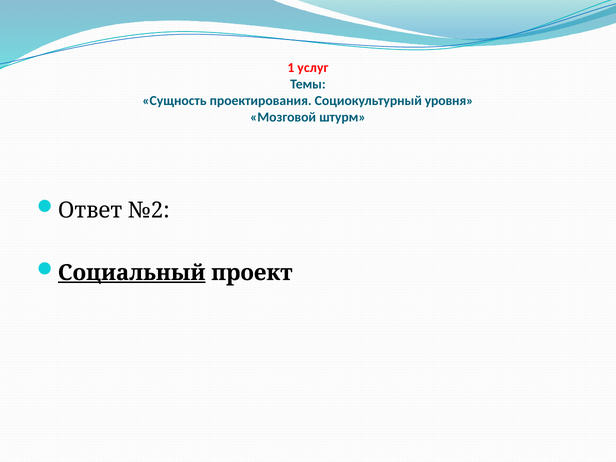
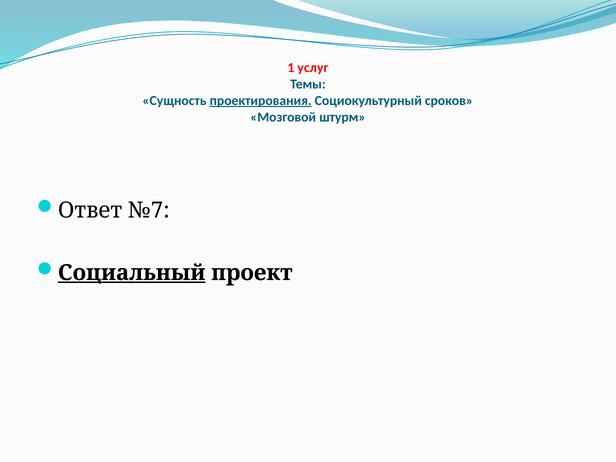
проектирования underline: none -> present (261, 101)
уровня: уровня -> сроков (449, 101)
№2: №2 -> №7 (149, 211)
